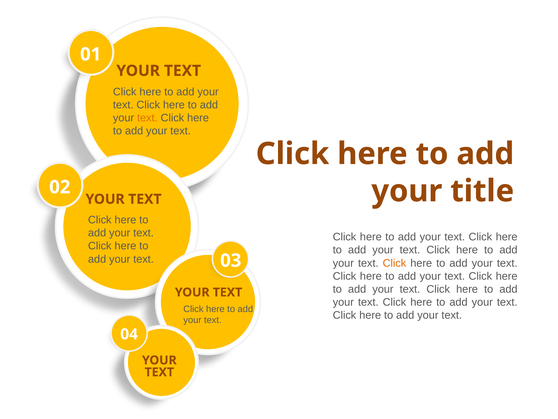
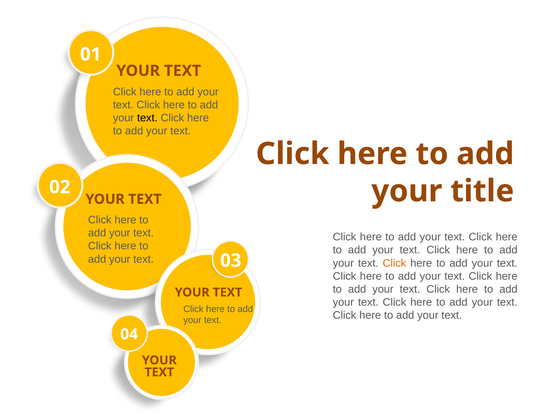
text colour: orange -> black (147, 118)
